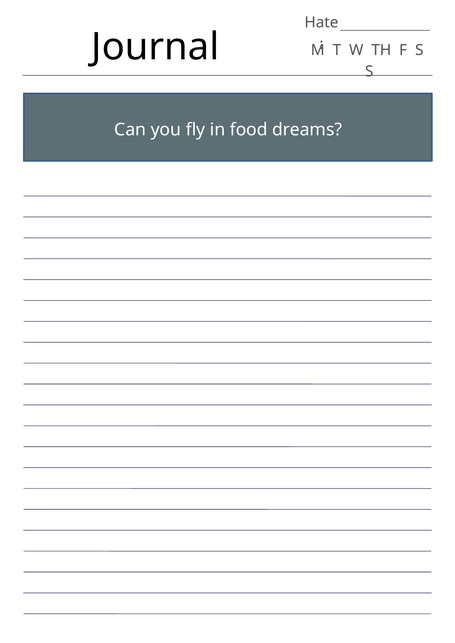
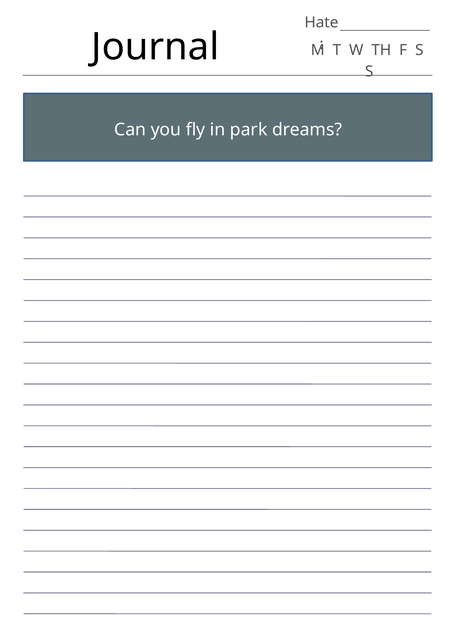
food: food -> park (249, 130)
